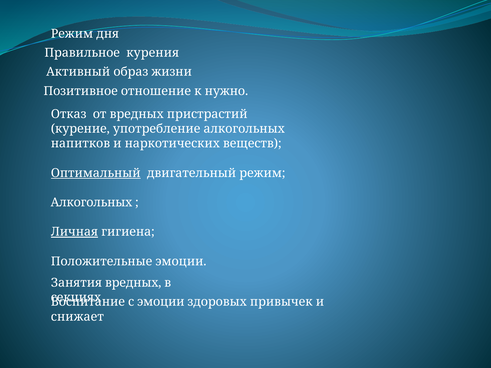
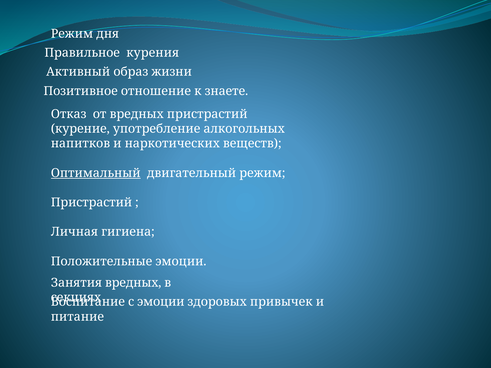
нужно: нужно -> знаете (226, 91)
Алкогольных: Алкогольных -> Пристрастий (91, 203)
Личная underline: present -> none (74, 232)
снижает: снижает -> питание (77, 317)
